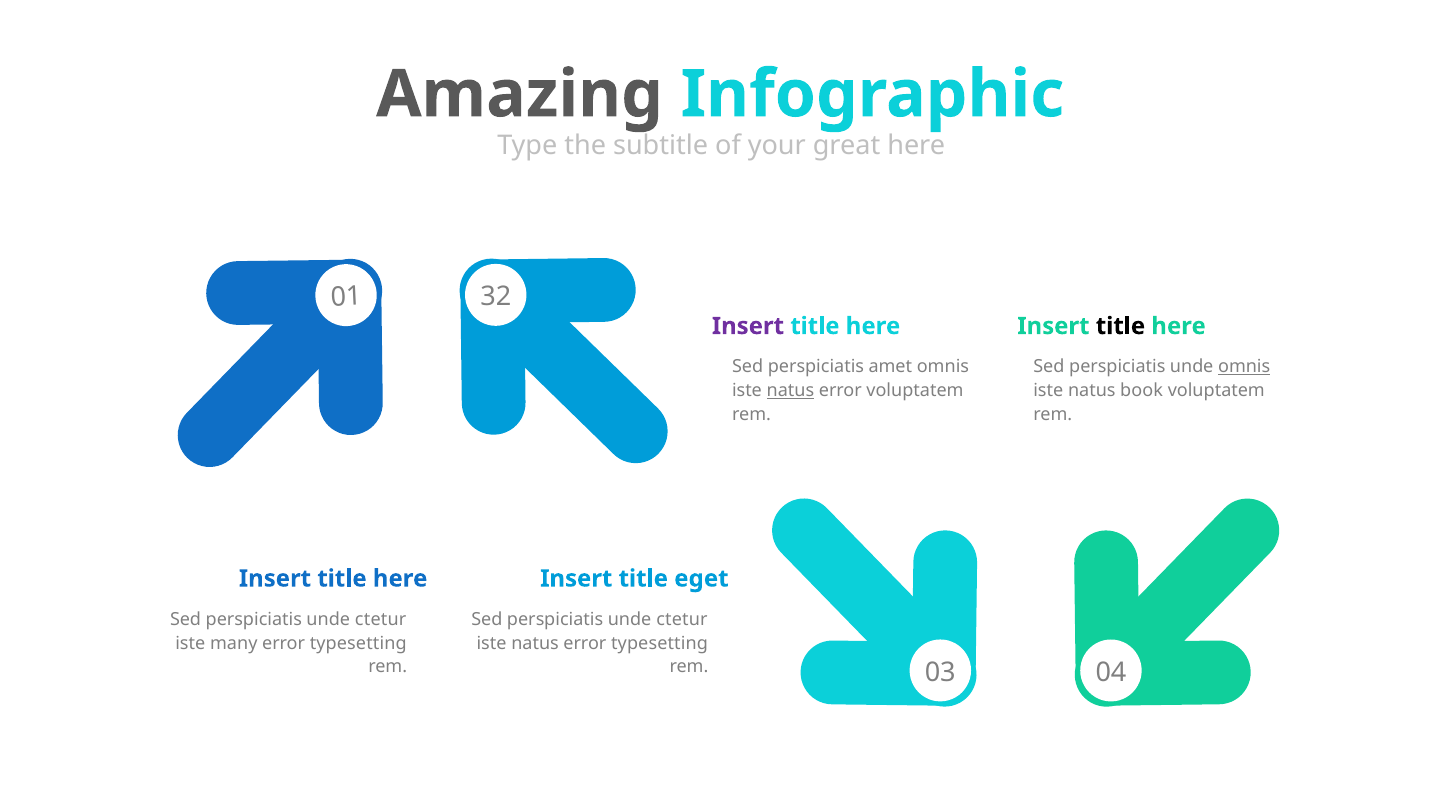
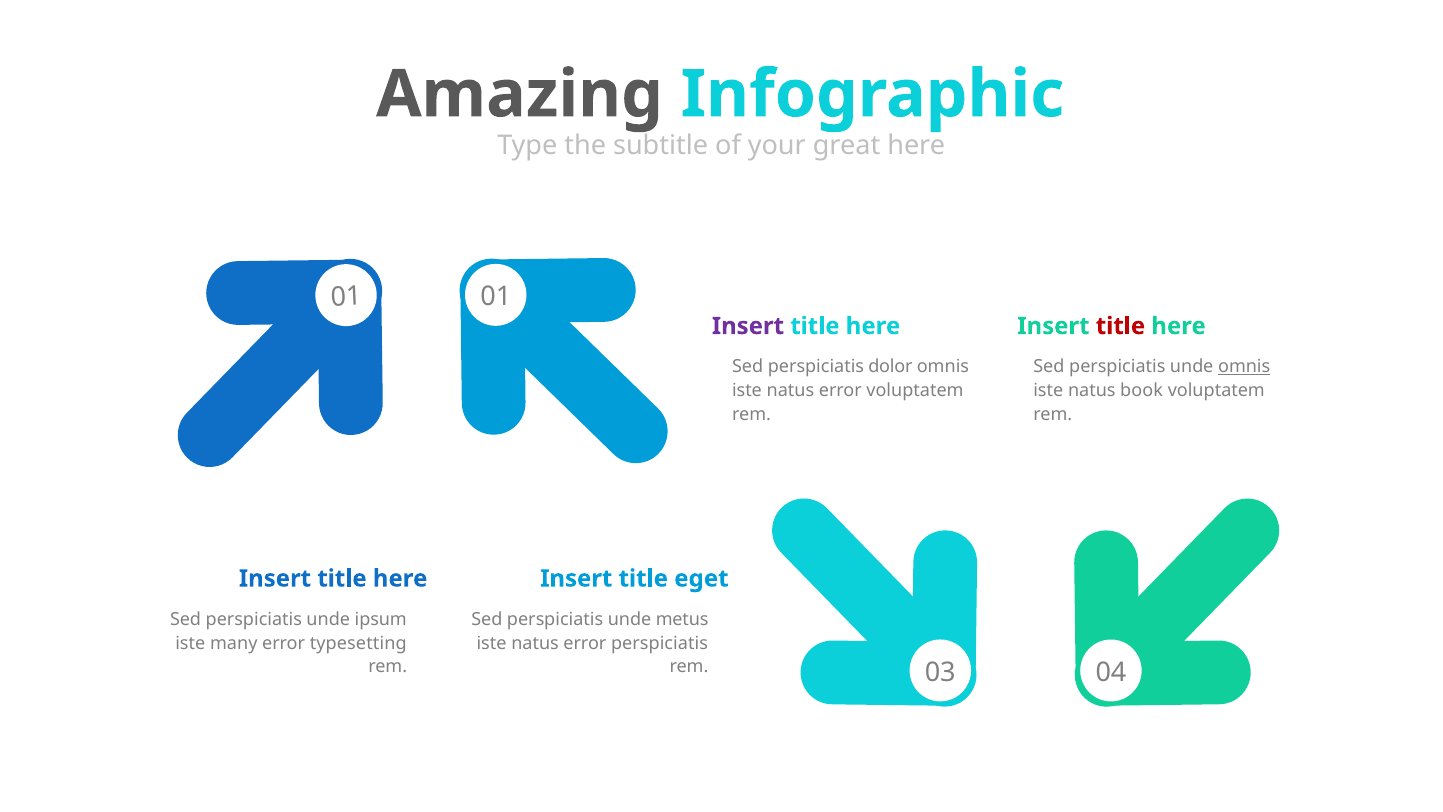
01 32: 32 -> 01 (496, 297)
title colour: black -> red (1120, 326)
amet: amet -> dolor (890, 367)
natus underline: present -> none (790, 391)
ctetur: ctetur -> ipsum (381, 619)
ctetur: ctetur -> metus (682, 619)
natus error typesetting: typesetting -> perspiciatis (660, 643)
